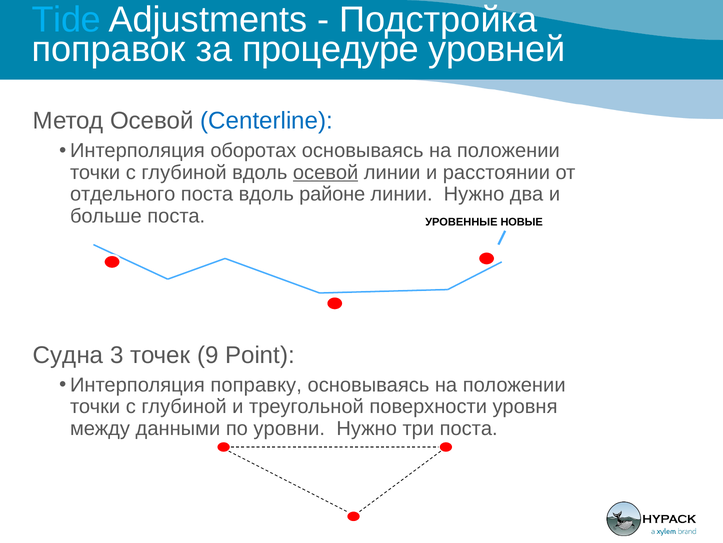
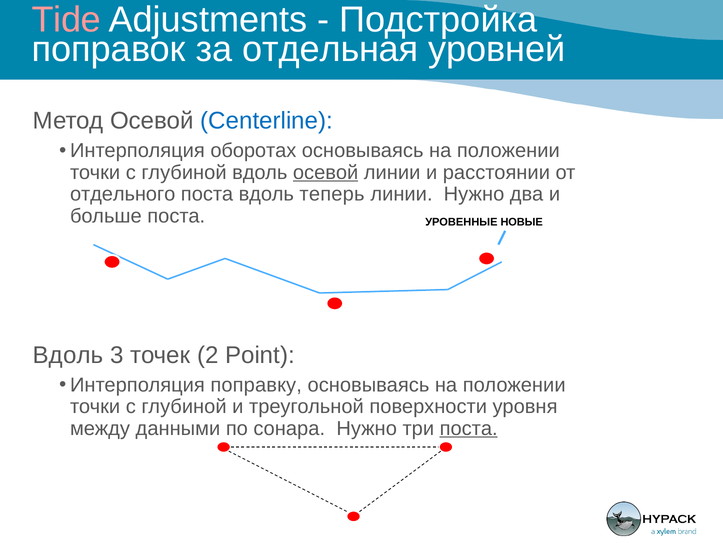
Tide colour: light blue -> pink (66, 20)
процедуре: процедуре -> отдельная (330, 49)
районе: районе -> теперь (332, 194)
Судна: Судна -> Вдоль (68, 355)
9: 9 -> 2 (208, 355)
уровни: уровни -> сонара (289, 428)
поста underline: none -> present (469, 428)
